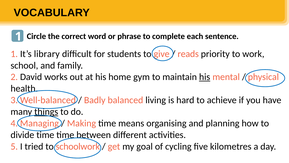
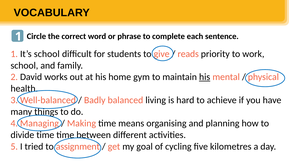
It’s library: library -> school (47, 54)
things underline: present -> none (46, 111)
schoolwork: schoolwork -> assignment (78, 146)
